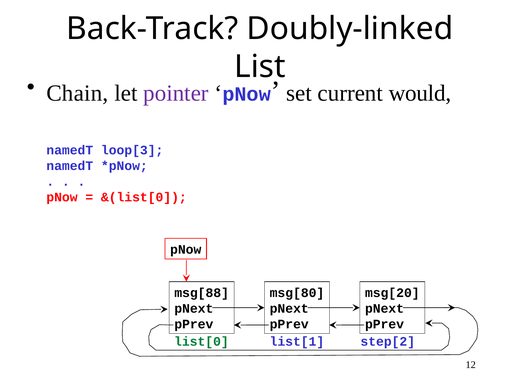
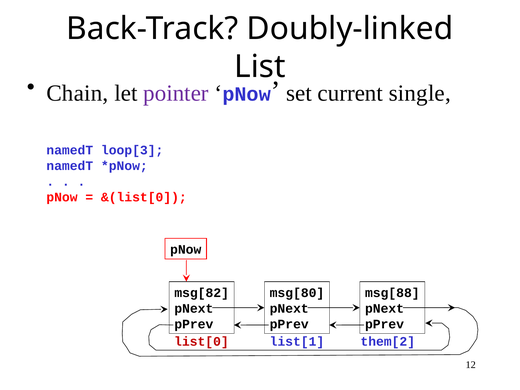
would: would -> single (420, 93)
msg[88: msg[88 -> msg[82 (202, 293)
msg[20: msg[20 -> msg[88 (392, 293)
list[0 colour: green -> red (201, 341)
step[2: step[2 -> them[2 (388, 341)
